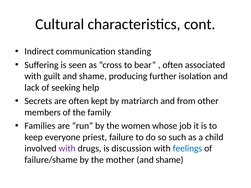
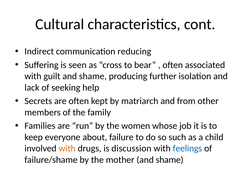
standing: standing -> reducing (134, 51)
priest: priest -> about (95, 137)
with colour: purple -> orange (67, 149)
